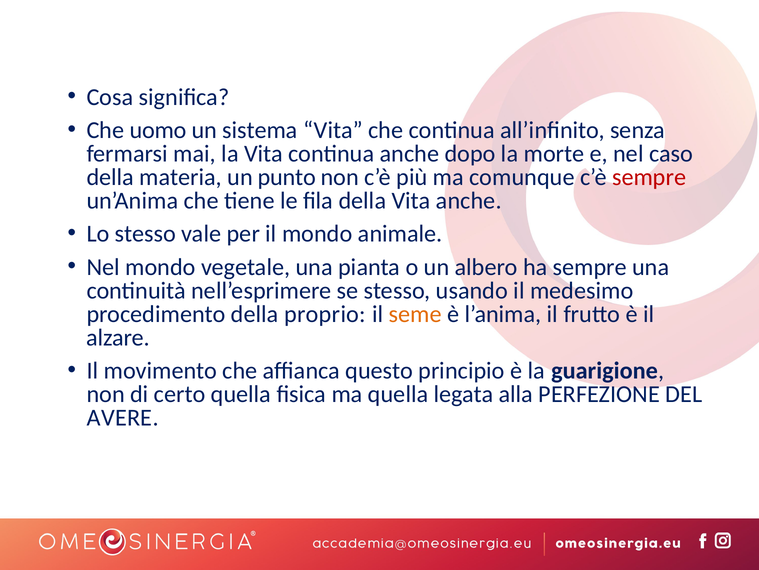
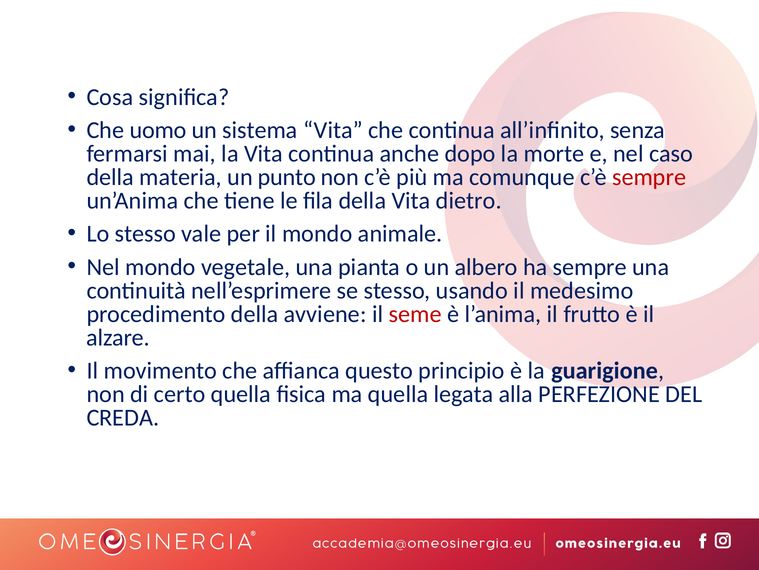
Vita anche: anche -> dietro (469, 201)
proprio: proprio -> avviene (325, 314)
seme colour: orange -> red (415, 314)
AVERE: AVERE -> CREDA (123, 417)
